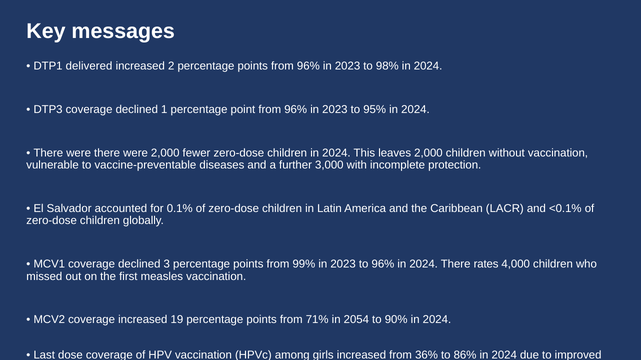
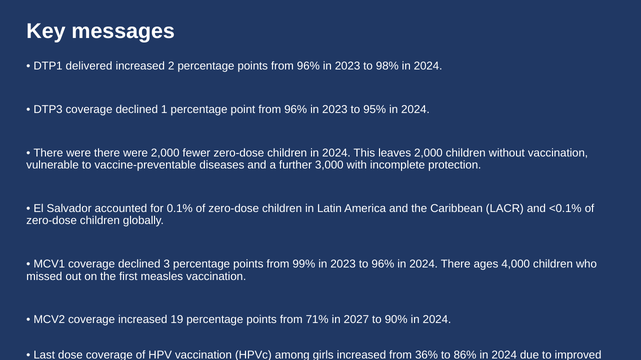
rates: rates -> ages (486, 264)
2054: 2054 -> 2027 (356, 320)
